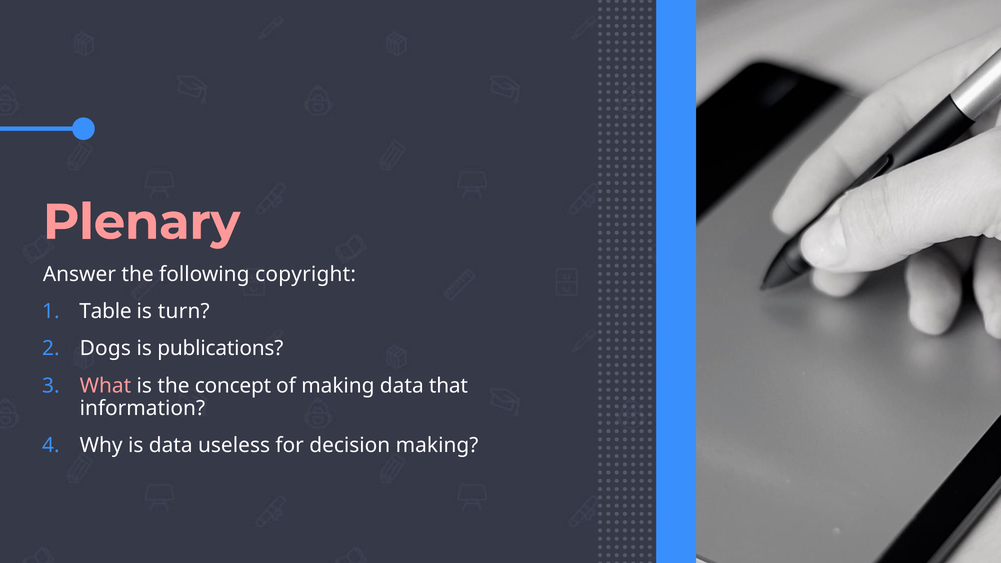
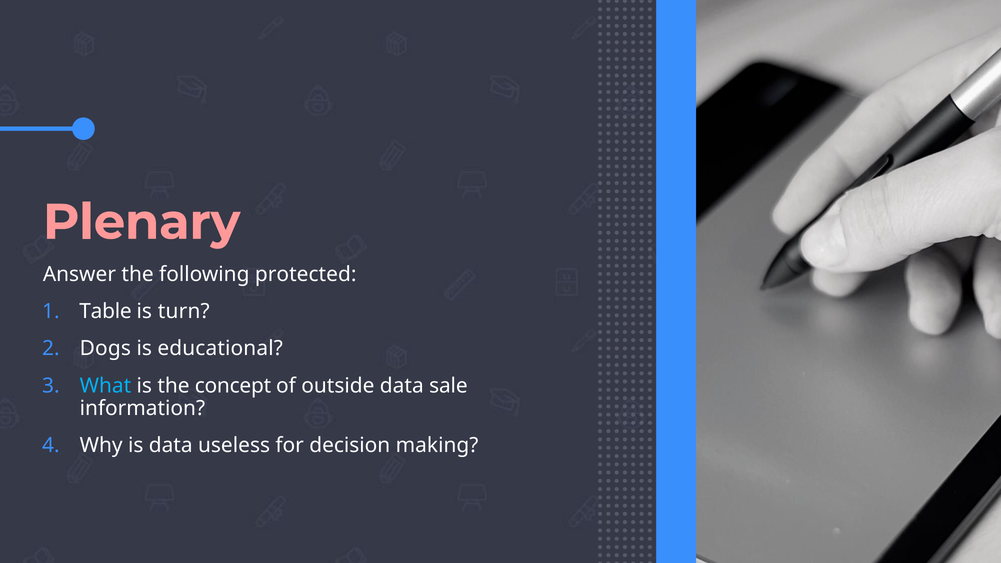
copyright: copyright -> protected (306, 274)
publications: publications -> educational (220, 349)
What colour: pink -> light blue (105, 386)
of making: making -> outside (338, 386)
that: that -> sale (448, 386)
